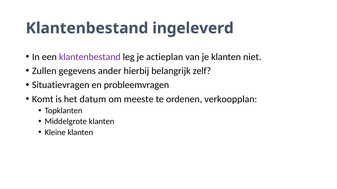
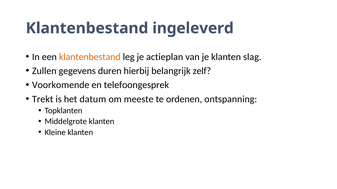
klantenbestand colour: purple -> orange (90, 57)
niet: niet -> slag (252, 57)
ander: ander -> duren (110, 71)
Situatievragen: Situatievragen -> Voorkomende (61, 85)
probleemvragen: probleemvragen -> telefoongesprek (136, 85)
Komt: Komt -> Trekt (43, 99)
verkoopplan: verkoopplan -> ontspanning (231, 99)
